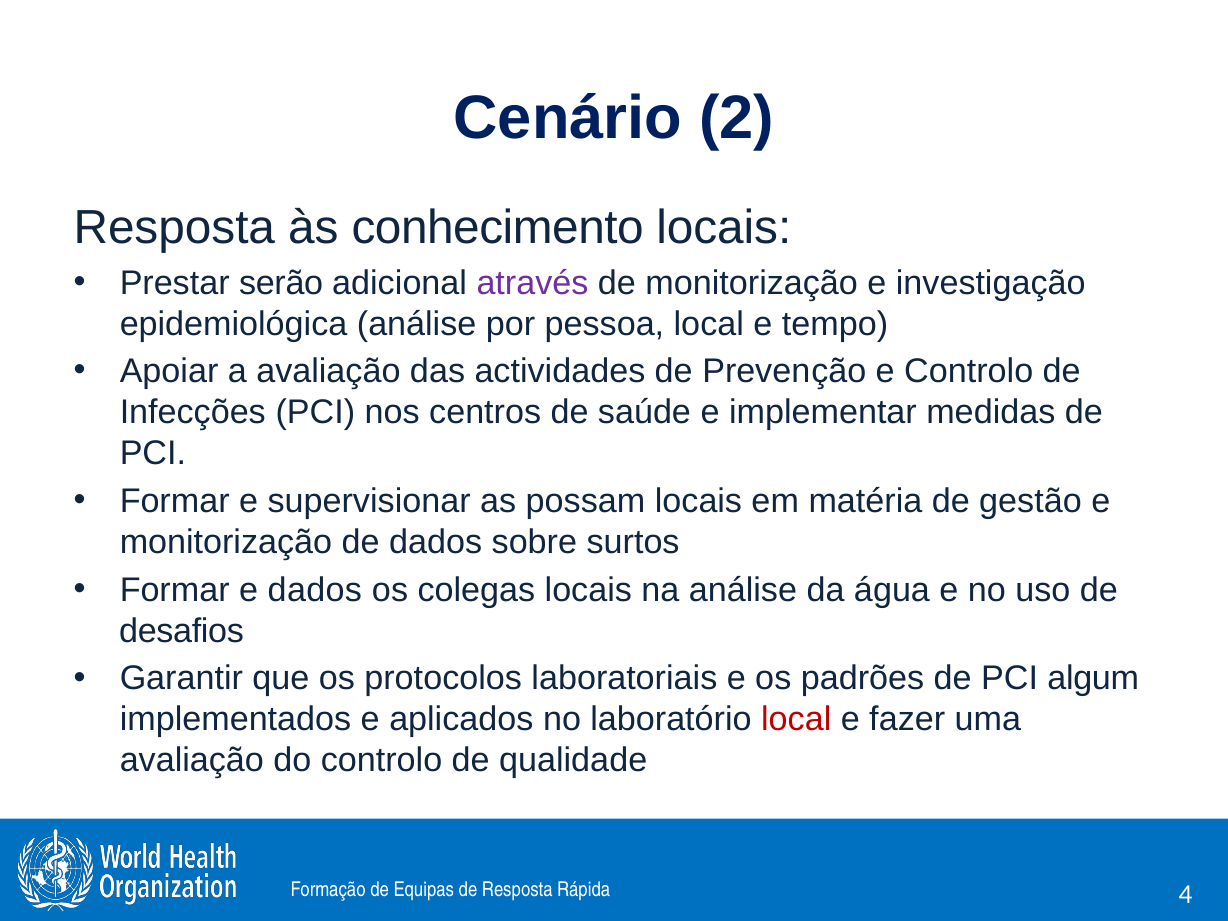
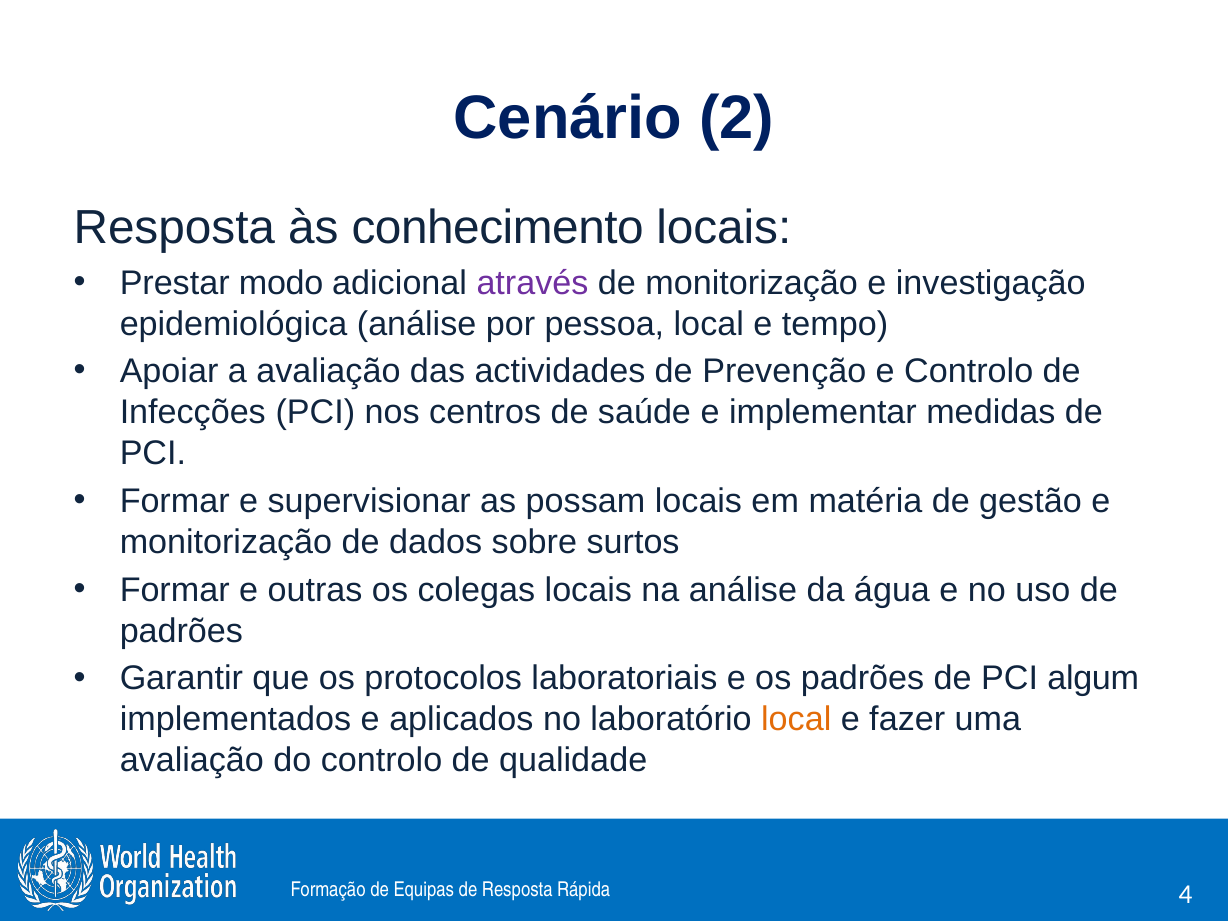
serão: serão -> modo (281, 283)
e dados: dados -> outras (315, 590)
desafios: desafios -> padrões (181, 631)
local colour: red -> orange (796, 720)
